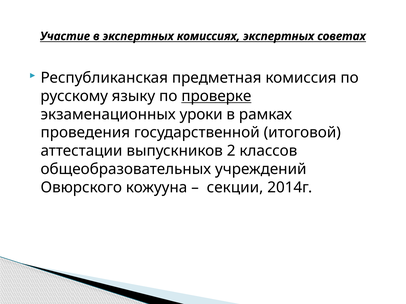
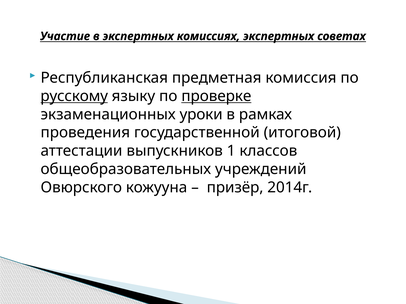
русскому underline: none -> present (74, 96)
2: 2 -> 1 (231, 151)
секции: секции -> призёр (235, 188)
